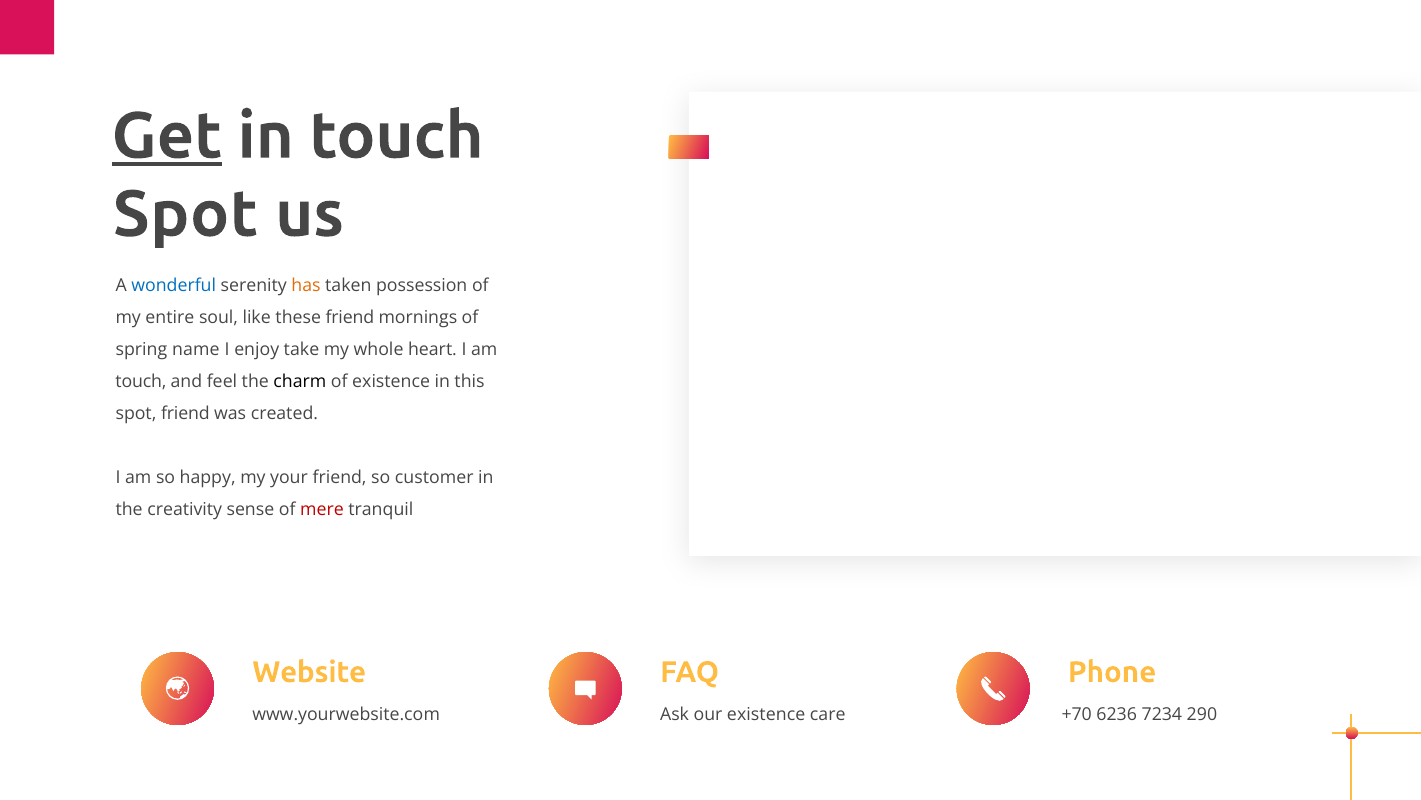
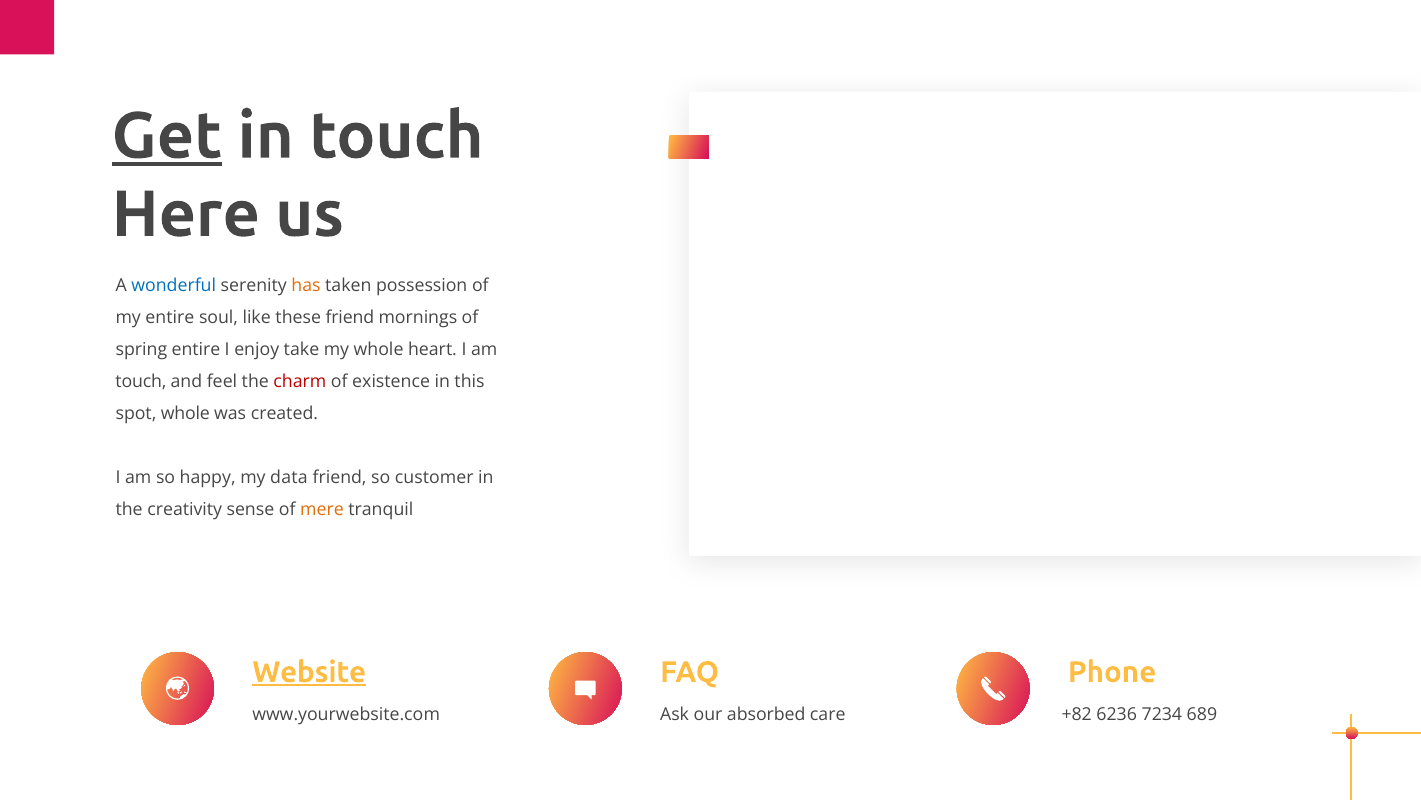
Spot: Spot -> Here (186, 214)
spring name: name -> entire (196, 349)
charm colour: black -> red (300, 381)
spot friend: friend -> whole (185, 413)
your: your -> data (289, 477)
mere colour: red -> orange (322, 509)
Website underline: none -> present (309, 672)
our existence: existence -> absorbed (766, 714)
+70: +70 -> +82 (1077, 714)
290: 290 -> 689 (1202, 714)
